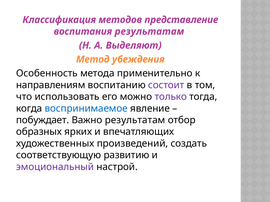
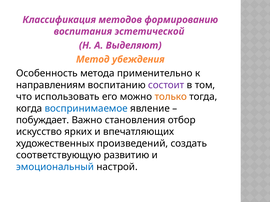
представление: представление -> формированию (181, 20)
воспитания результатам: результатам -> эстетической (149, 32)
только colour: purple -> orange (171, 97)
Важно результатам: результатам -> становления (135, 120)
образных: образных -> искусство (39, 132)
эмоциональный colour: purple -> blue (55, 167)
